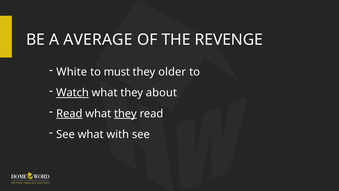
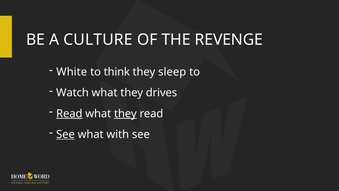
AVERAGE: AVERAGE -> CULTURE (98, 40)
must: must -> think (117, 72)
older: older -> sleep (172, 72)
Watch underline: present -> none (72, 93)
about: about -> drives (161, 93)
See underline: none -> present (66, 134)
